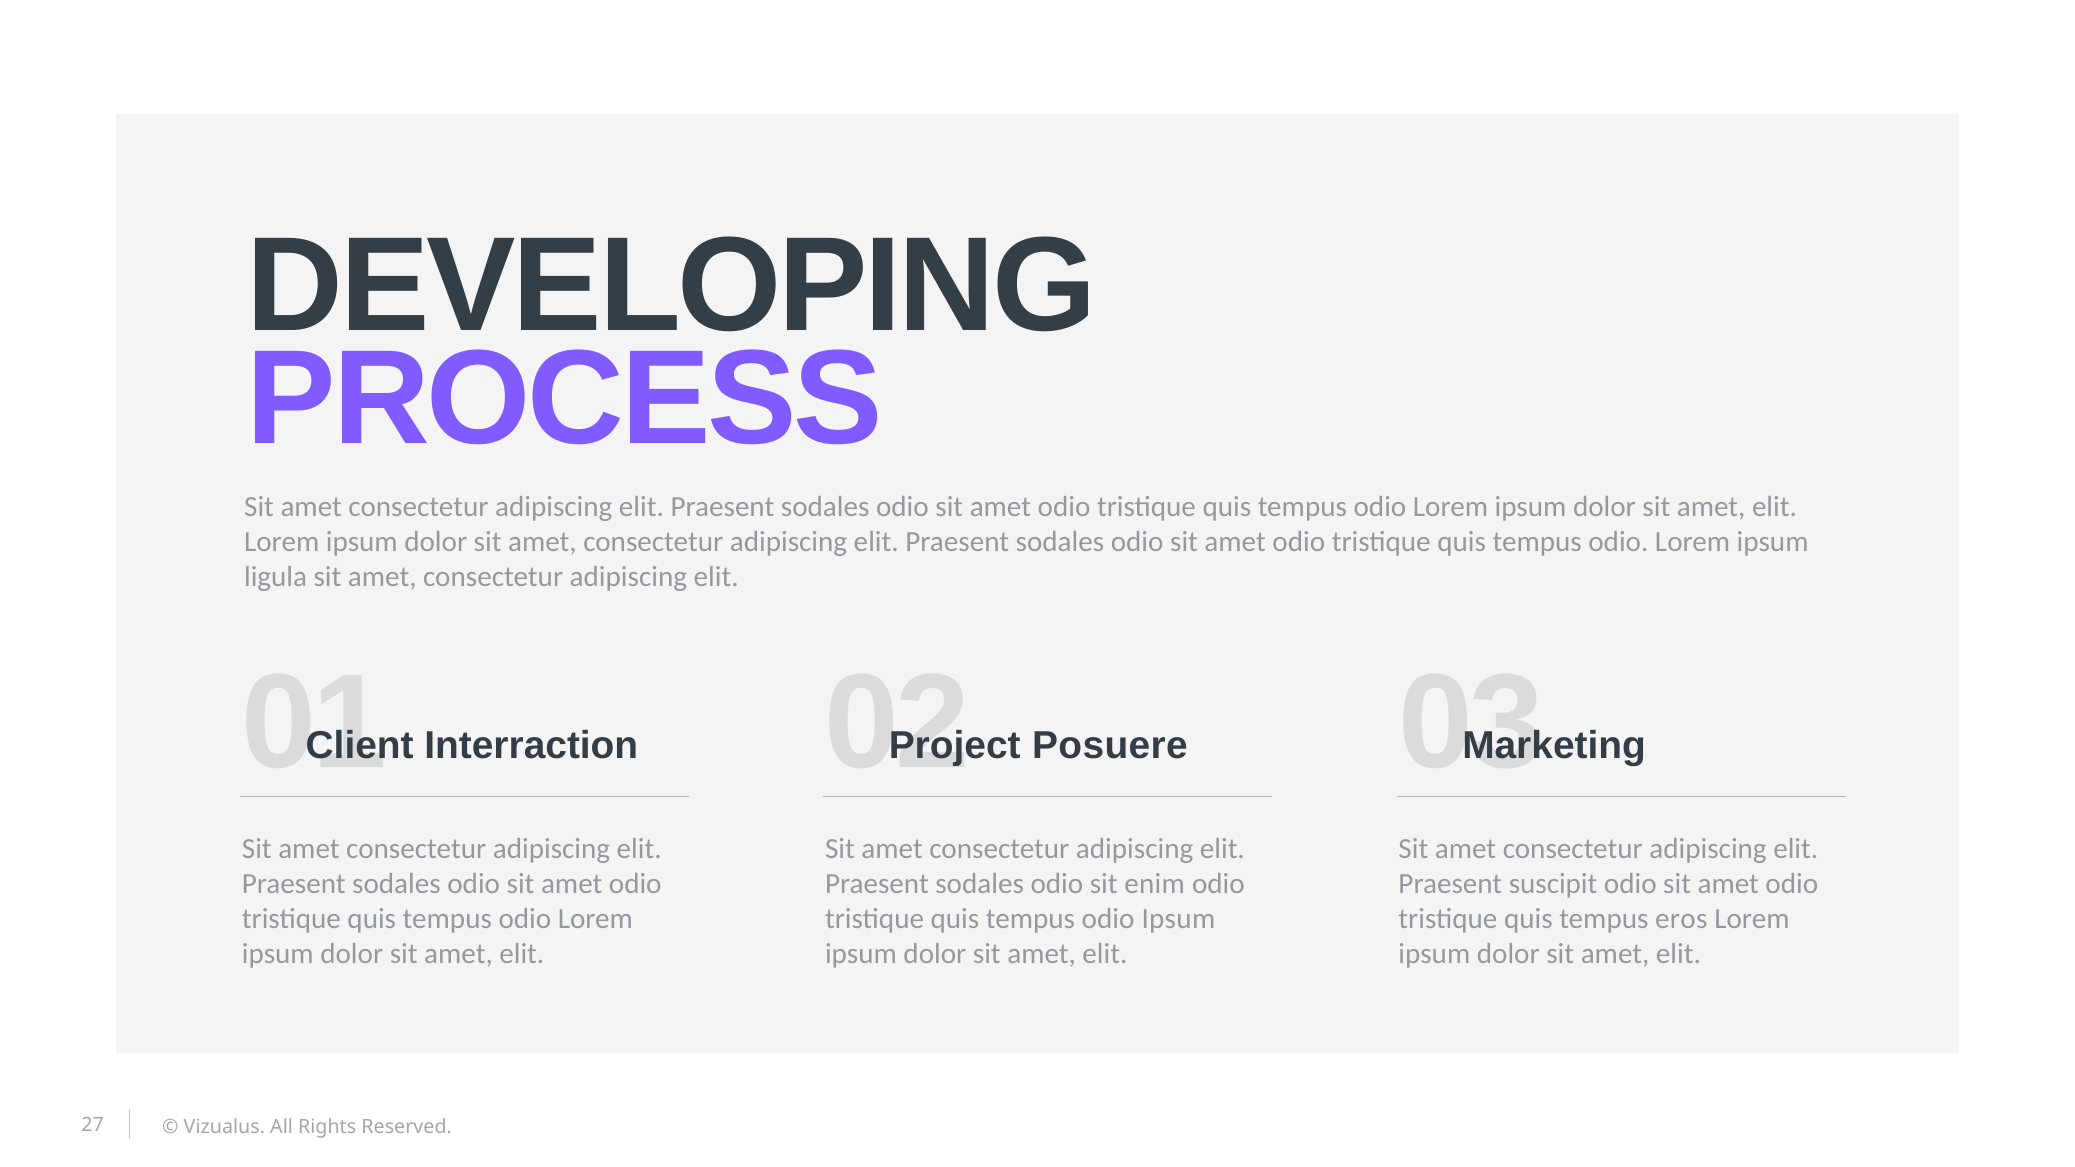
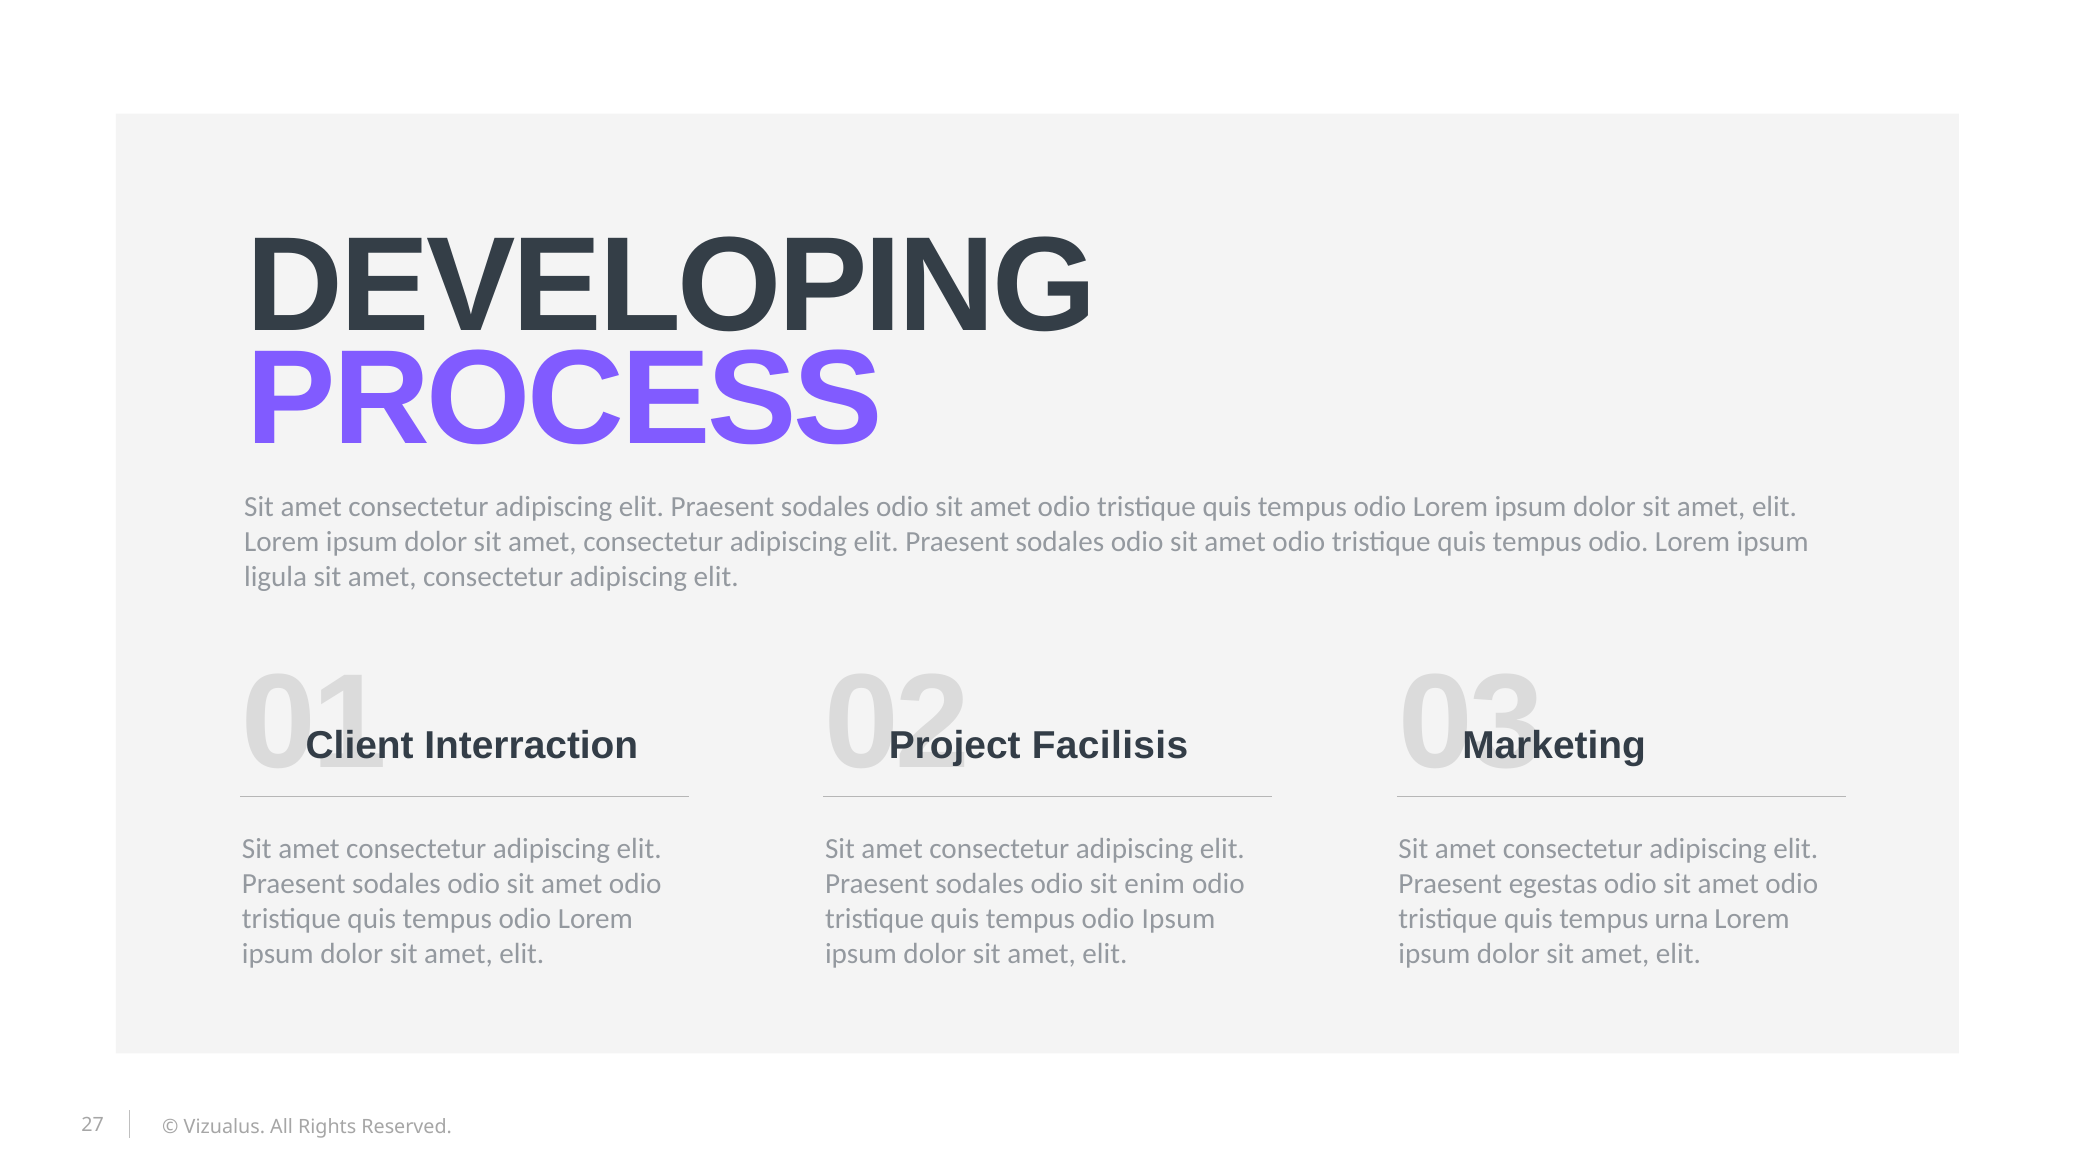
Posuere: Posuere -> Facilisis (1110, 746)
suscipit: suscipit -> egestas (1553, 884)
eros: eros -> urna (1682, 919)
